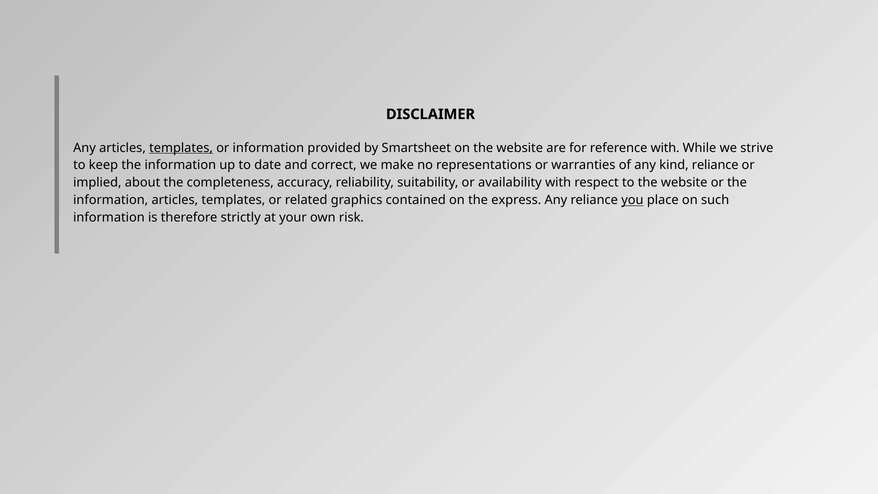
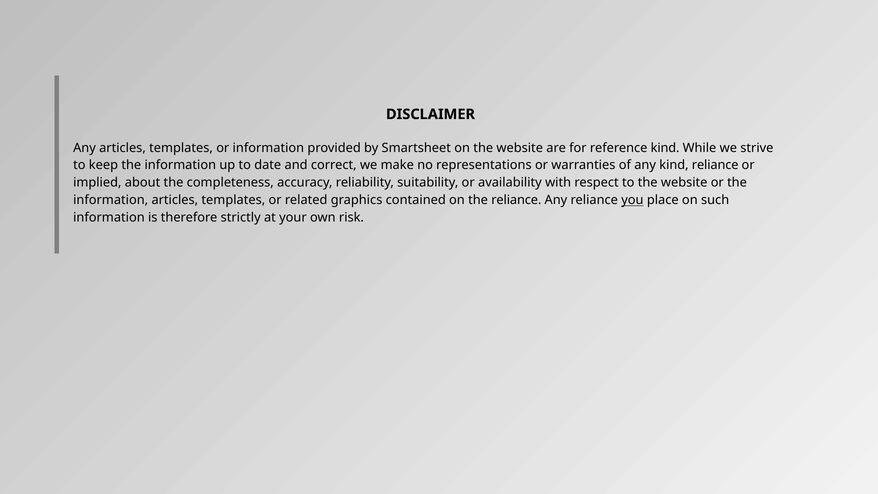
templates underline: present -> none (181, 148)
reference with: with -> kind (665, 148)
the express: express -> reliance (516, 200)
